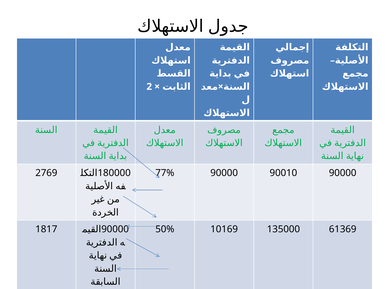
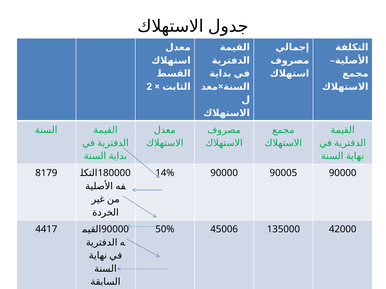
2769: 2769 -> 8179 (46, 173)
77%: 77% -> 14% (165, 173)
90010: 90010 -> 90005 (283, 173)
1817: 1817 -> 4417 (46, 230)
10169: 10169 -> 45006 (224, 230)
61369: 61369 -> 42000 (343, 230)
